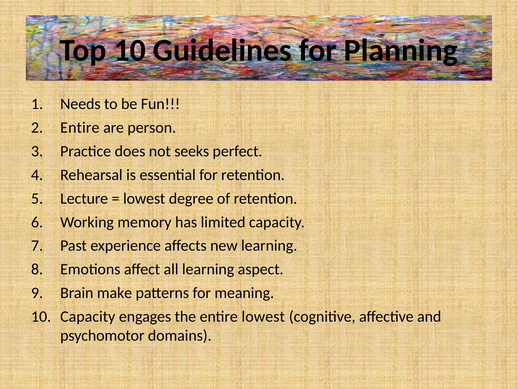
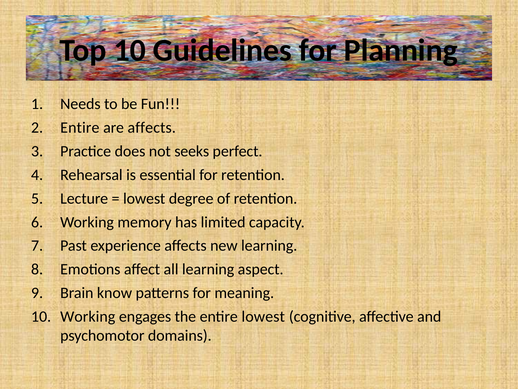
are person: person -> affects (152, 127)
make: make -> know (115, 293)
10 Capacity: Capacity -> Working (88, 316)
